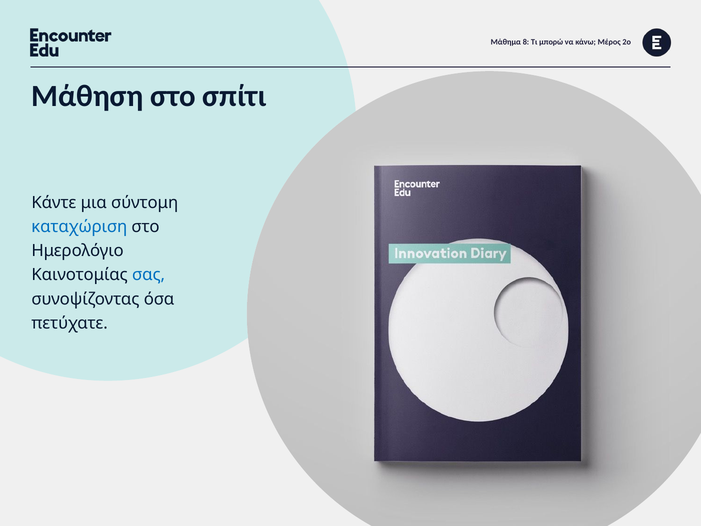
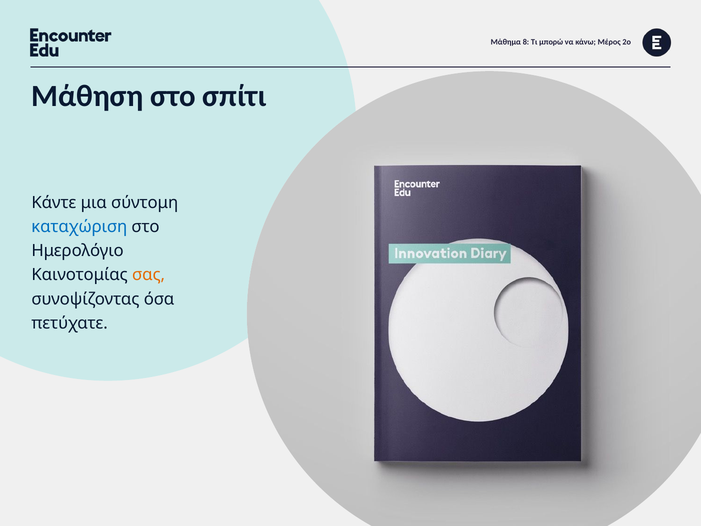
σας colour: blue -> orange (149, 275)
